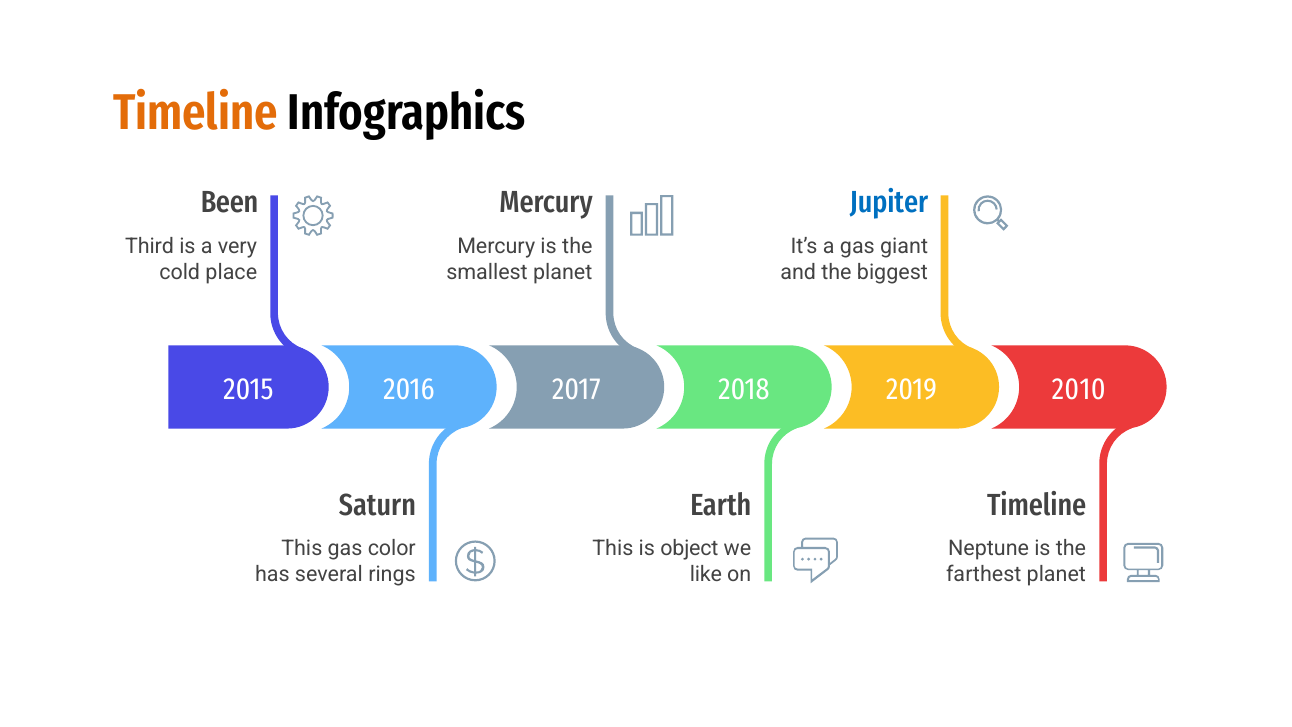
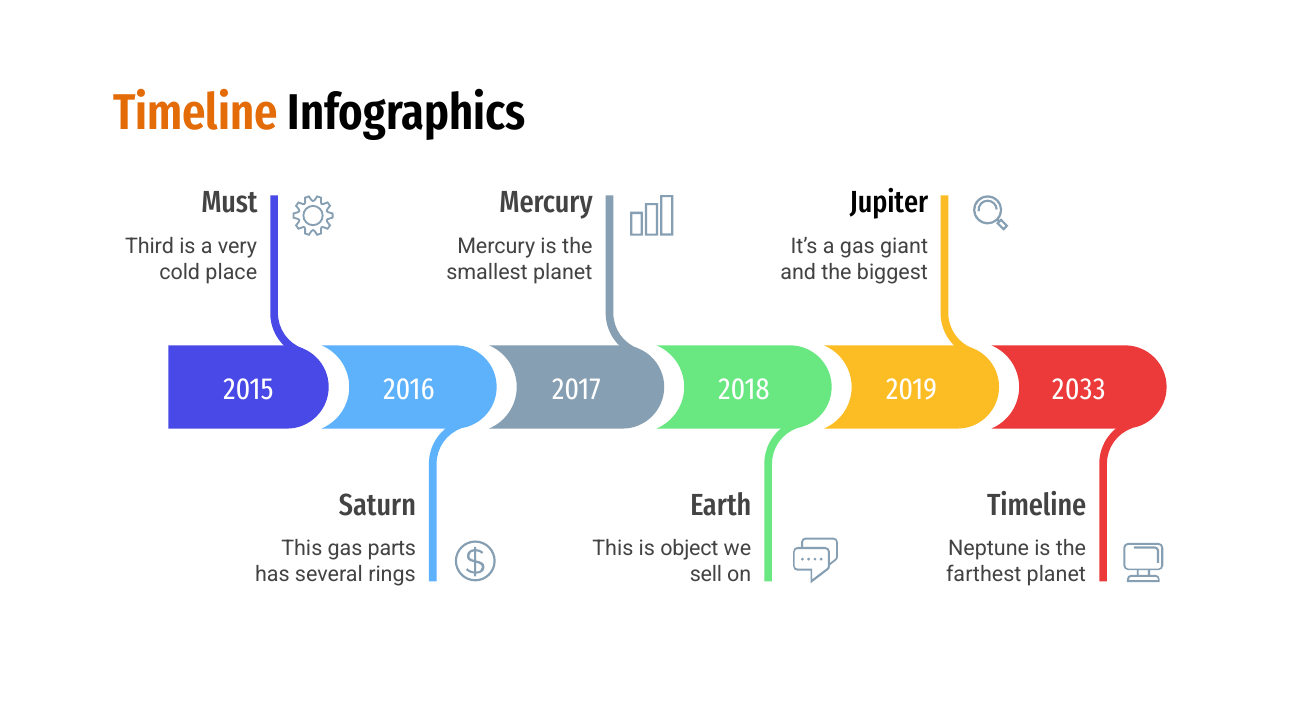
Been: Been -> Must (229, 202)
Jupiter colour: blue -> black (889, 202)
2010: 2010 -> 2033 (1079, 389)
color: color -> parts (392, 549)
like: like -> sell (706, 575)
